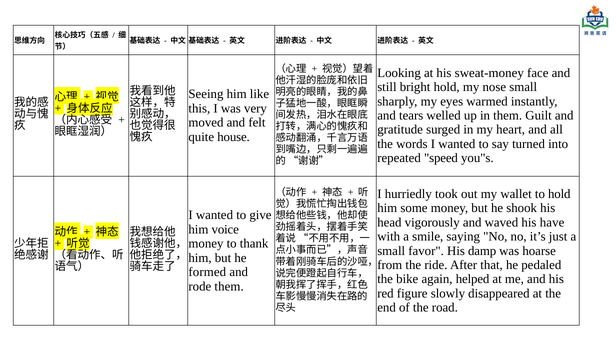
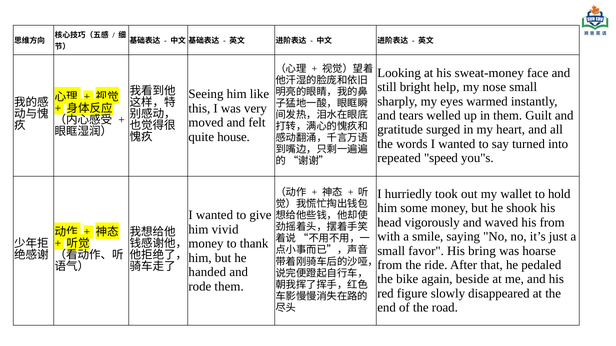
bright hold: hold -> help (447, 87)
his have: have -> from (552, 223)
voice: voice -> vivid (225, 230)
damp: damp -> bring (482, 251)
formed: formed -> handed (207, 273)
helped: helped -> beside (472, 280)
